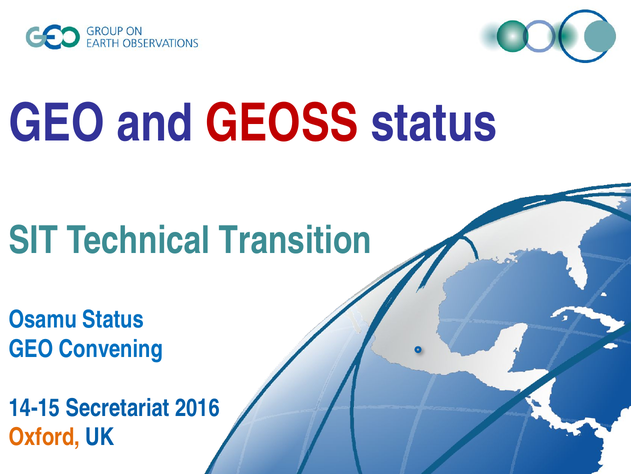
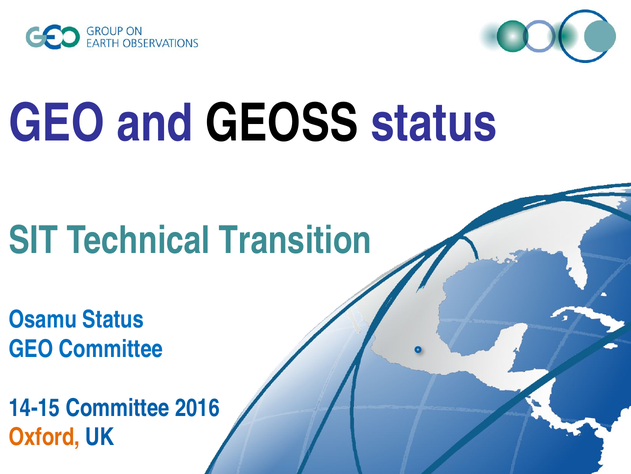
GEOSS colour: red -> black (282, 123)
GEO Convening: Convening -> Committee (111, 348)
14-15 Secretariat: Secretariat -> Committee (118, 407)
